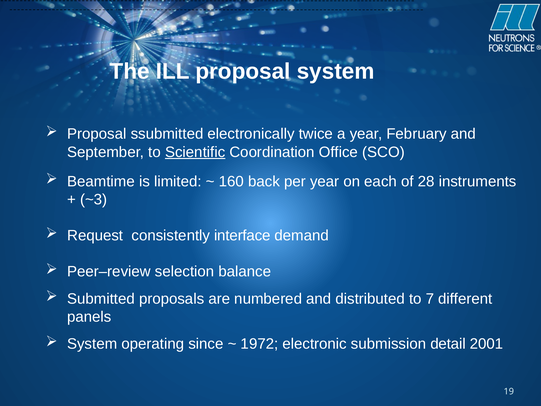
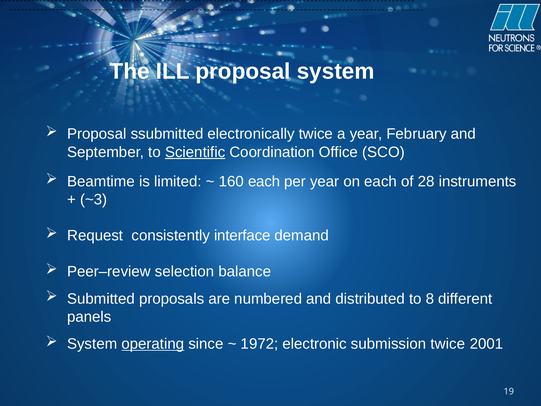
160 back: back -> each (264, 181)
7: 7 -> 8 (430, 299)
operating underline: none -> present (153, 344)
submission detail: detail -> twice (448, 344)
